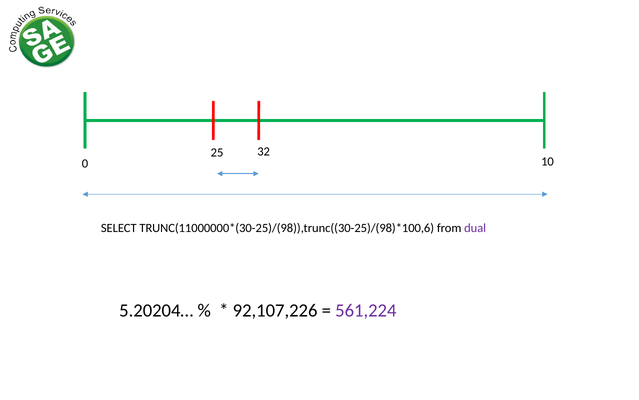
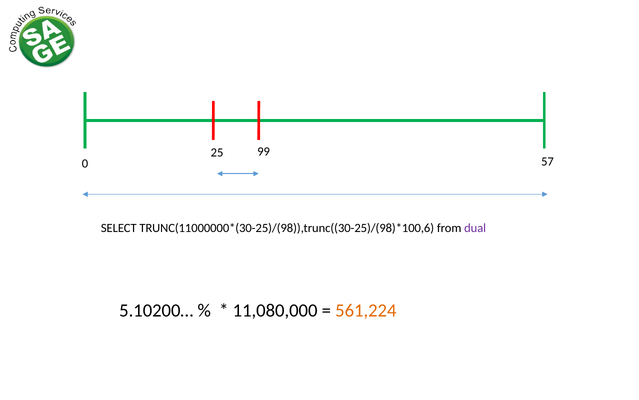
32: 32 -> 99 (264, 151)
10: 10 -> 57 (547, 161)
5.20204…: 5.20204… -> 5.10200… (156, 310)
92,107,226: 92,107,226 -> 11,080,000 (275, 310)
561,224 colour: purple -> orange (366, 310)
